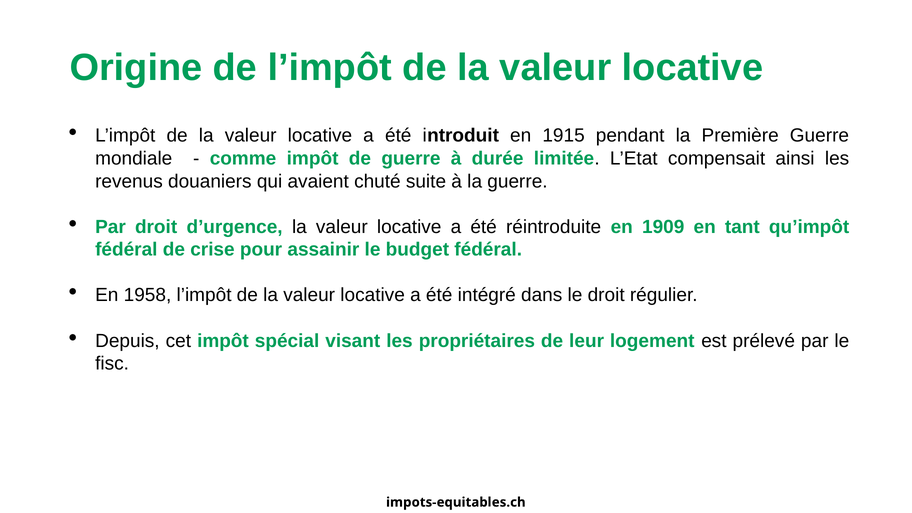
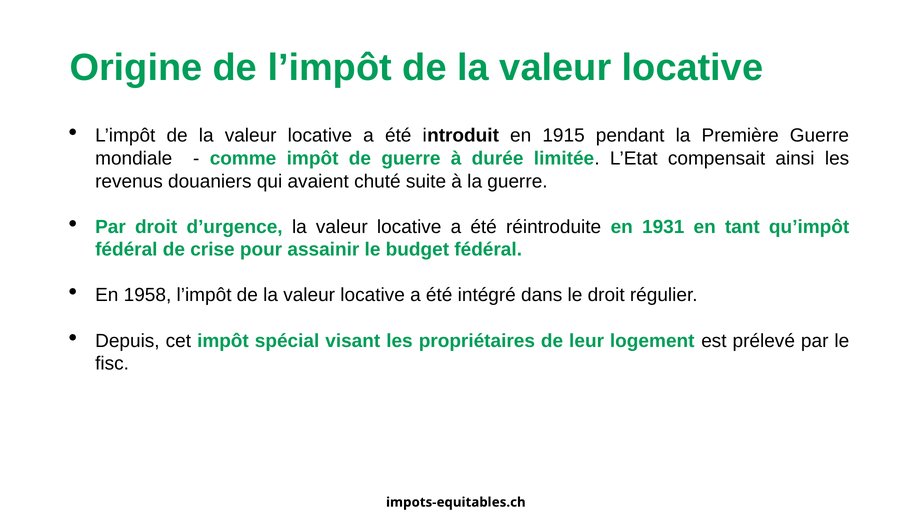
1909: 1909 -> 1931 (663, 227)
